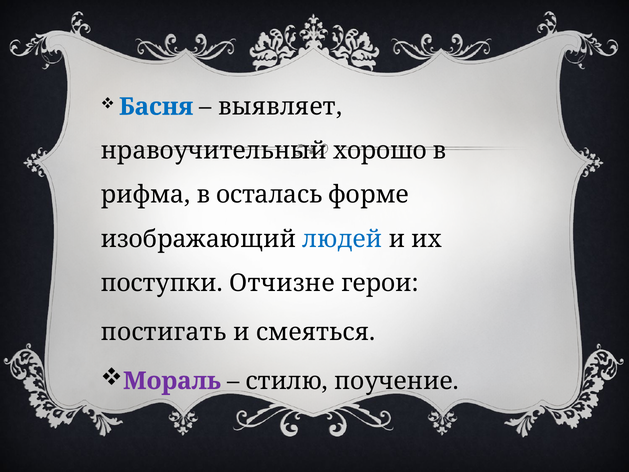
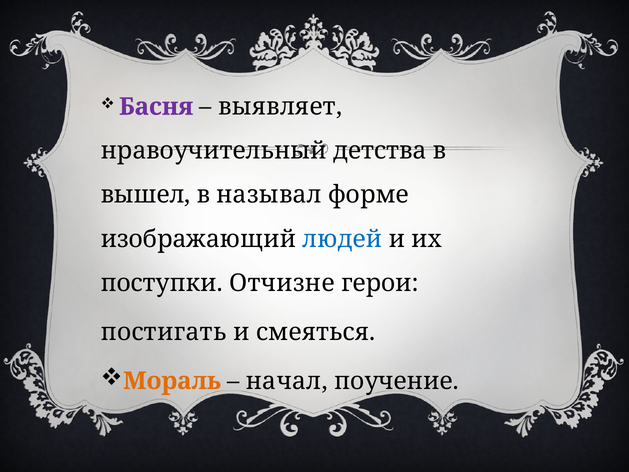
Басня colour: blue -> purple (156, 107)
хорошо: хорошо -> детства (380, 151)
рифма: рифма -> вышел (146, 195)
осталась: осталась -> называл (269, 195)
Мораль colour: purple -> orange (172, 381)
стилю: стилю -> начал (287, 381)
